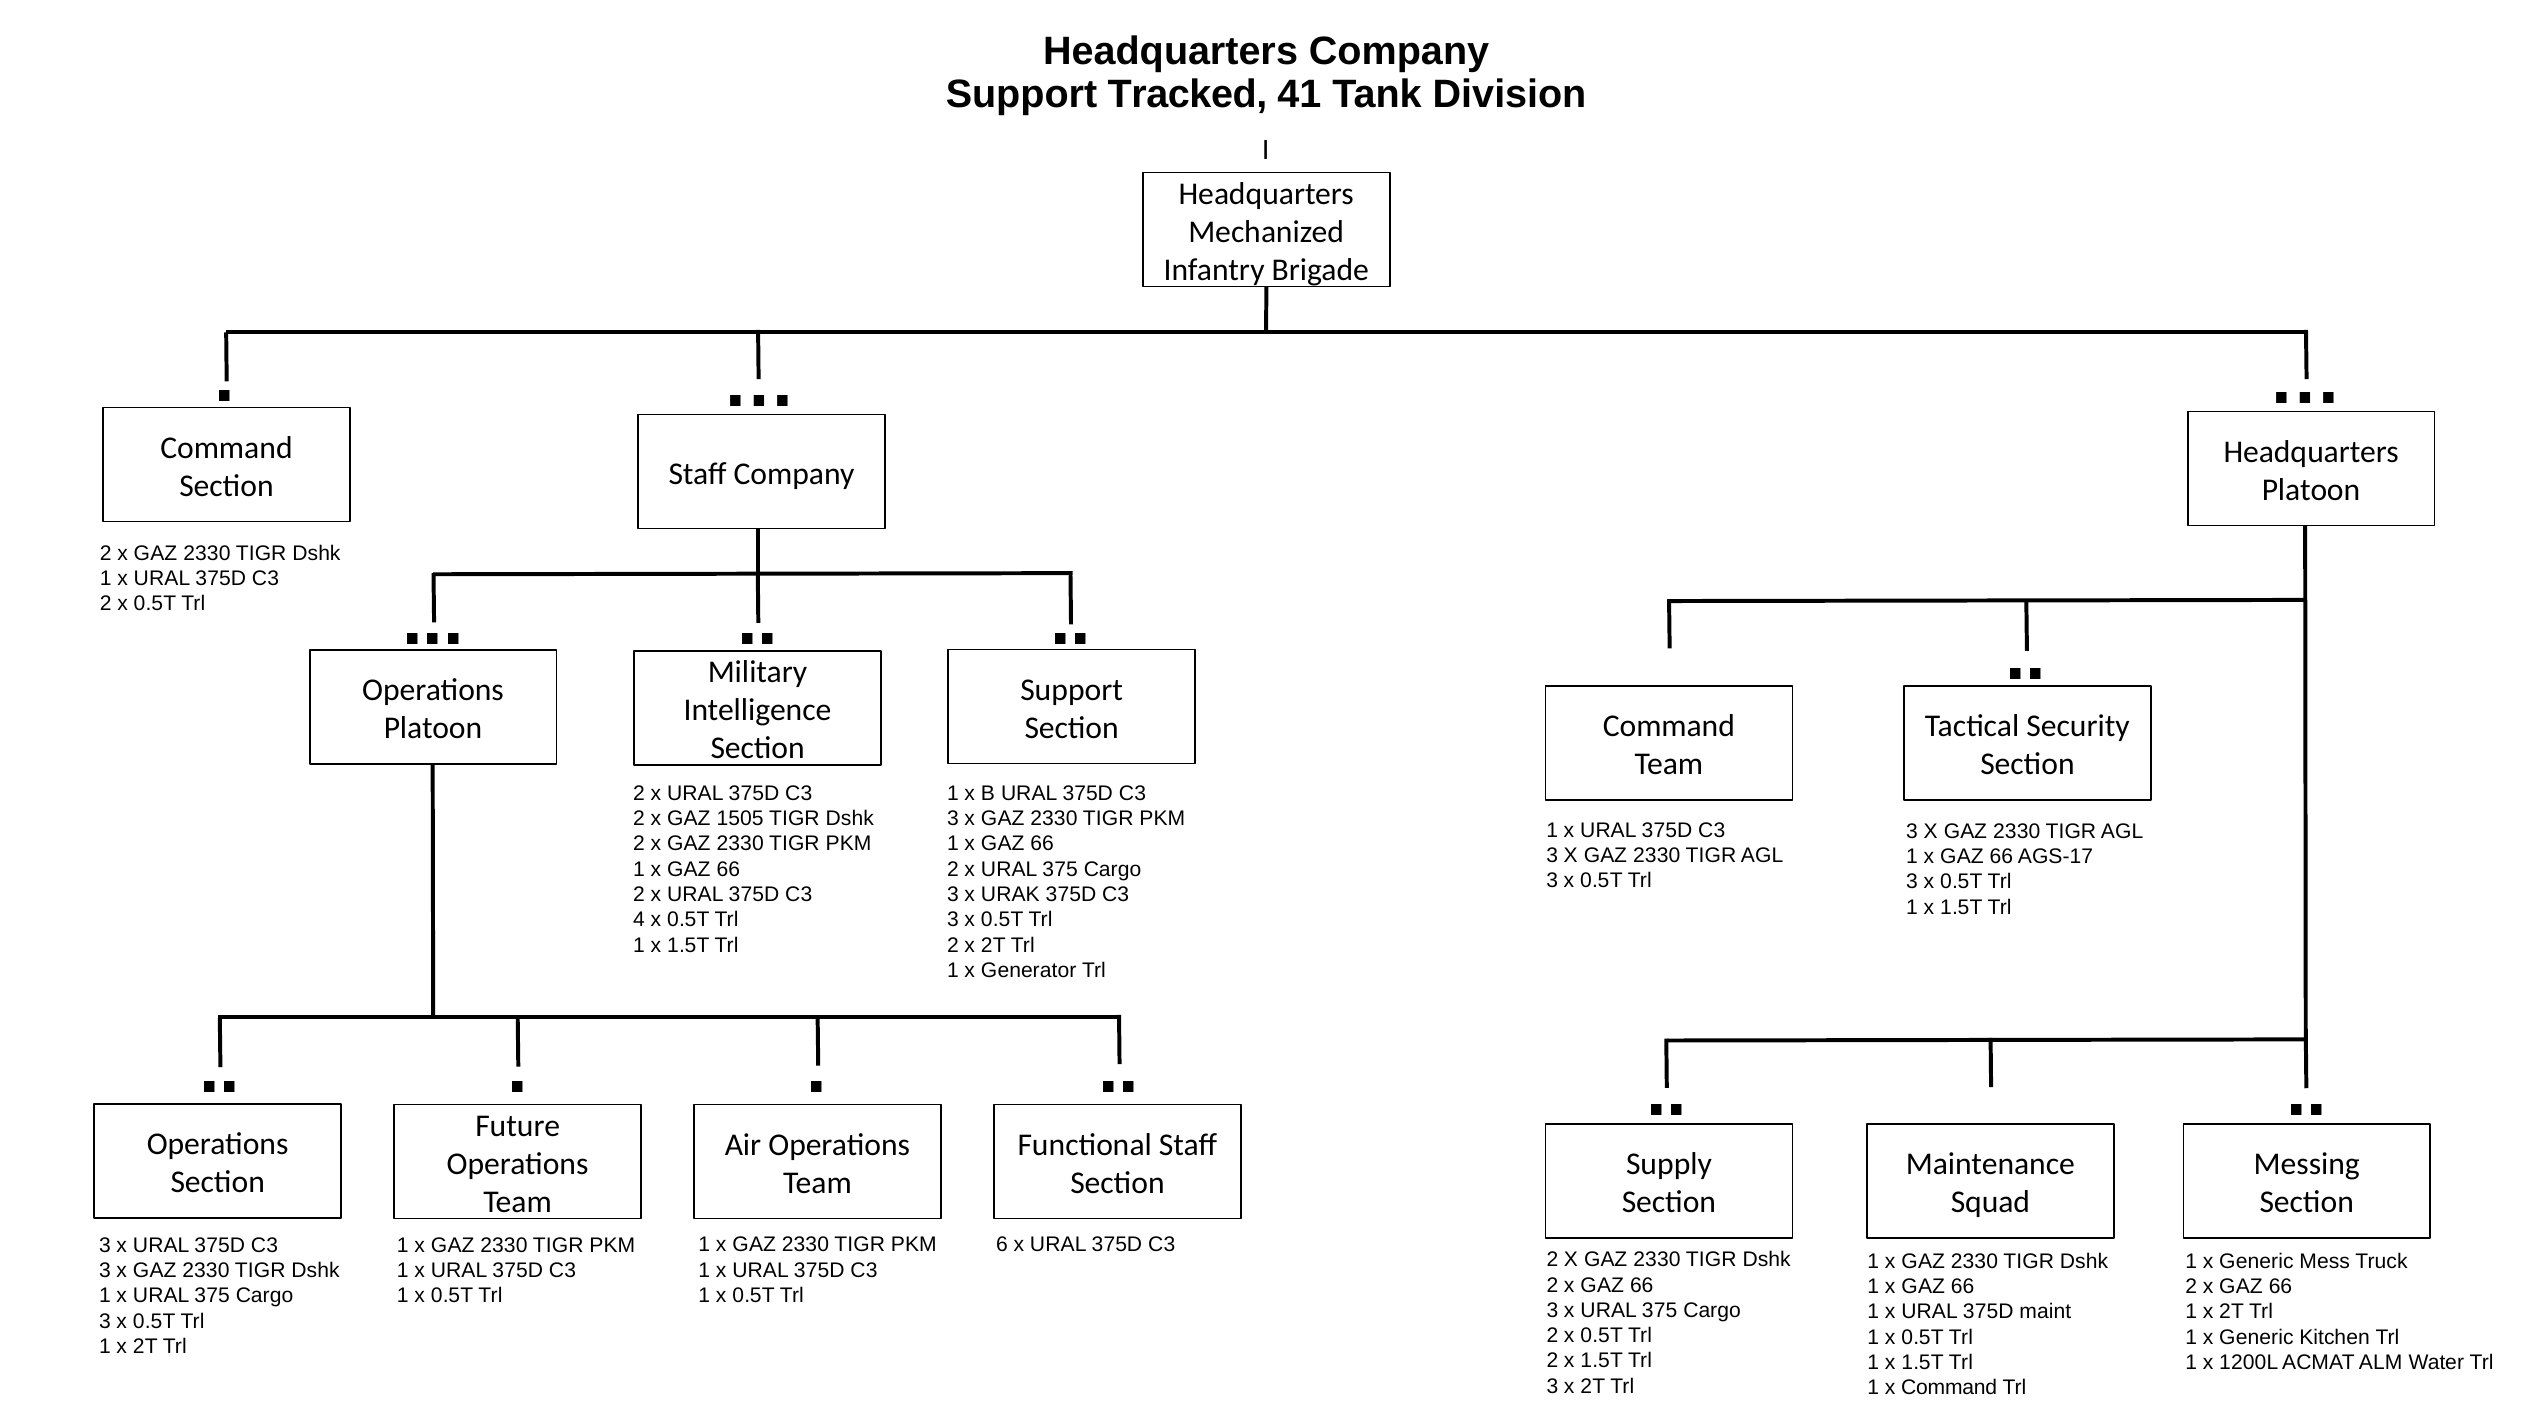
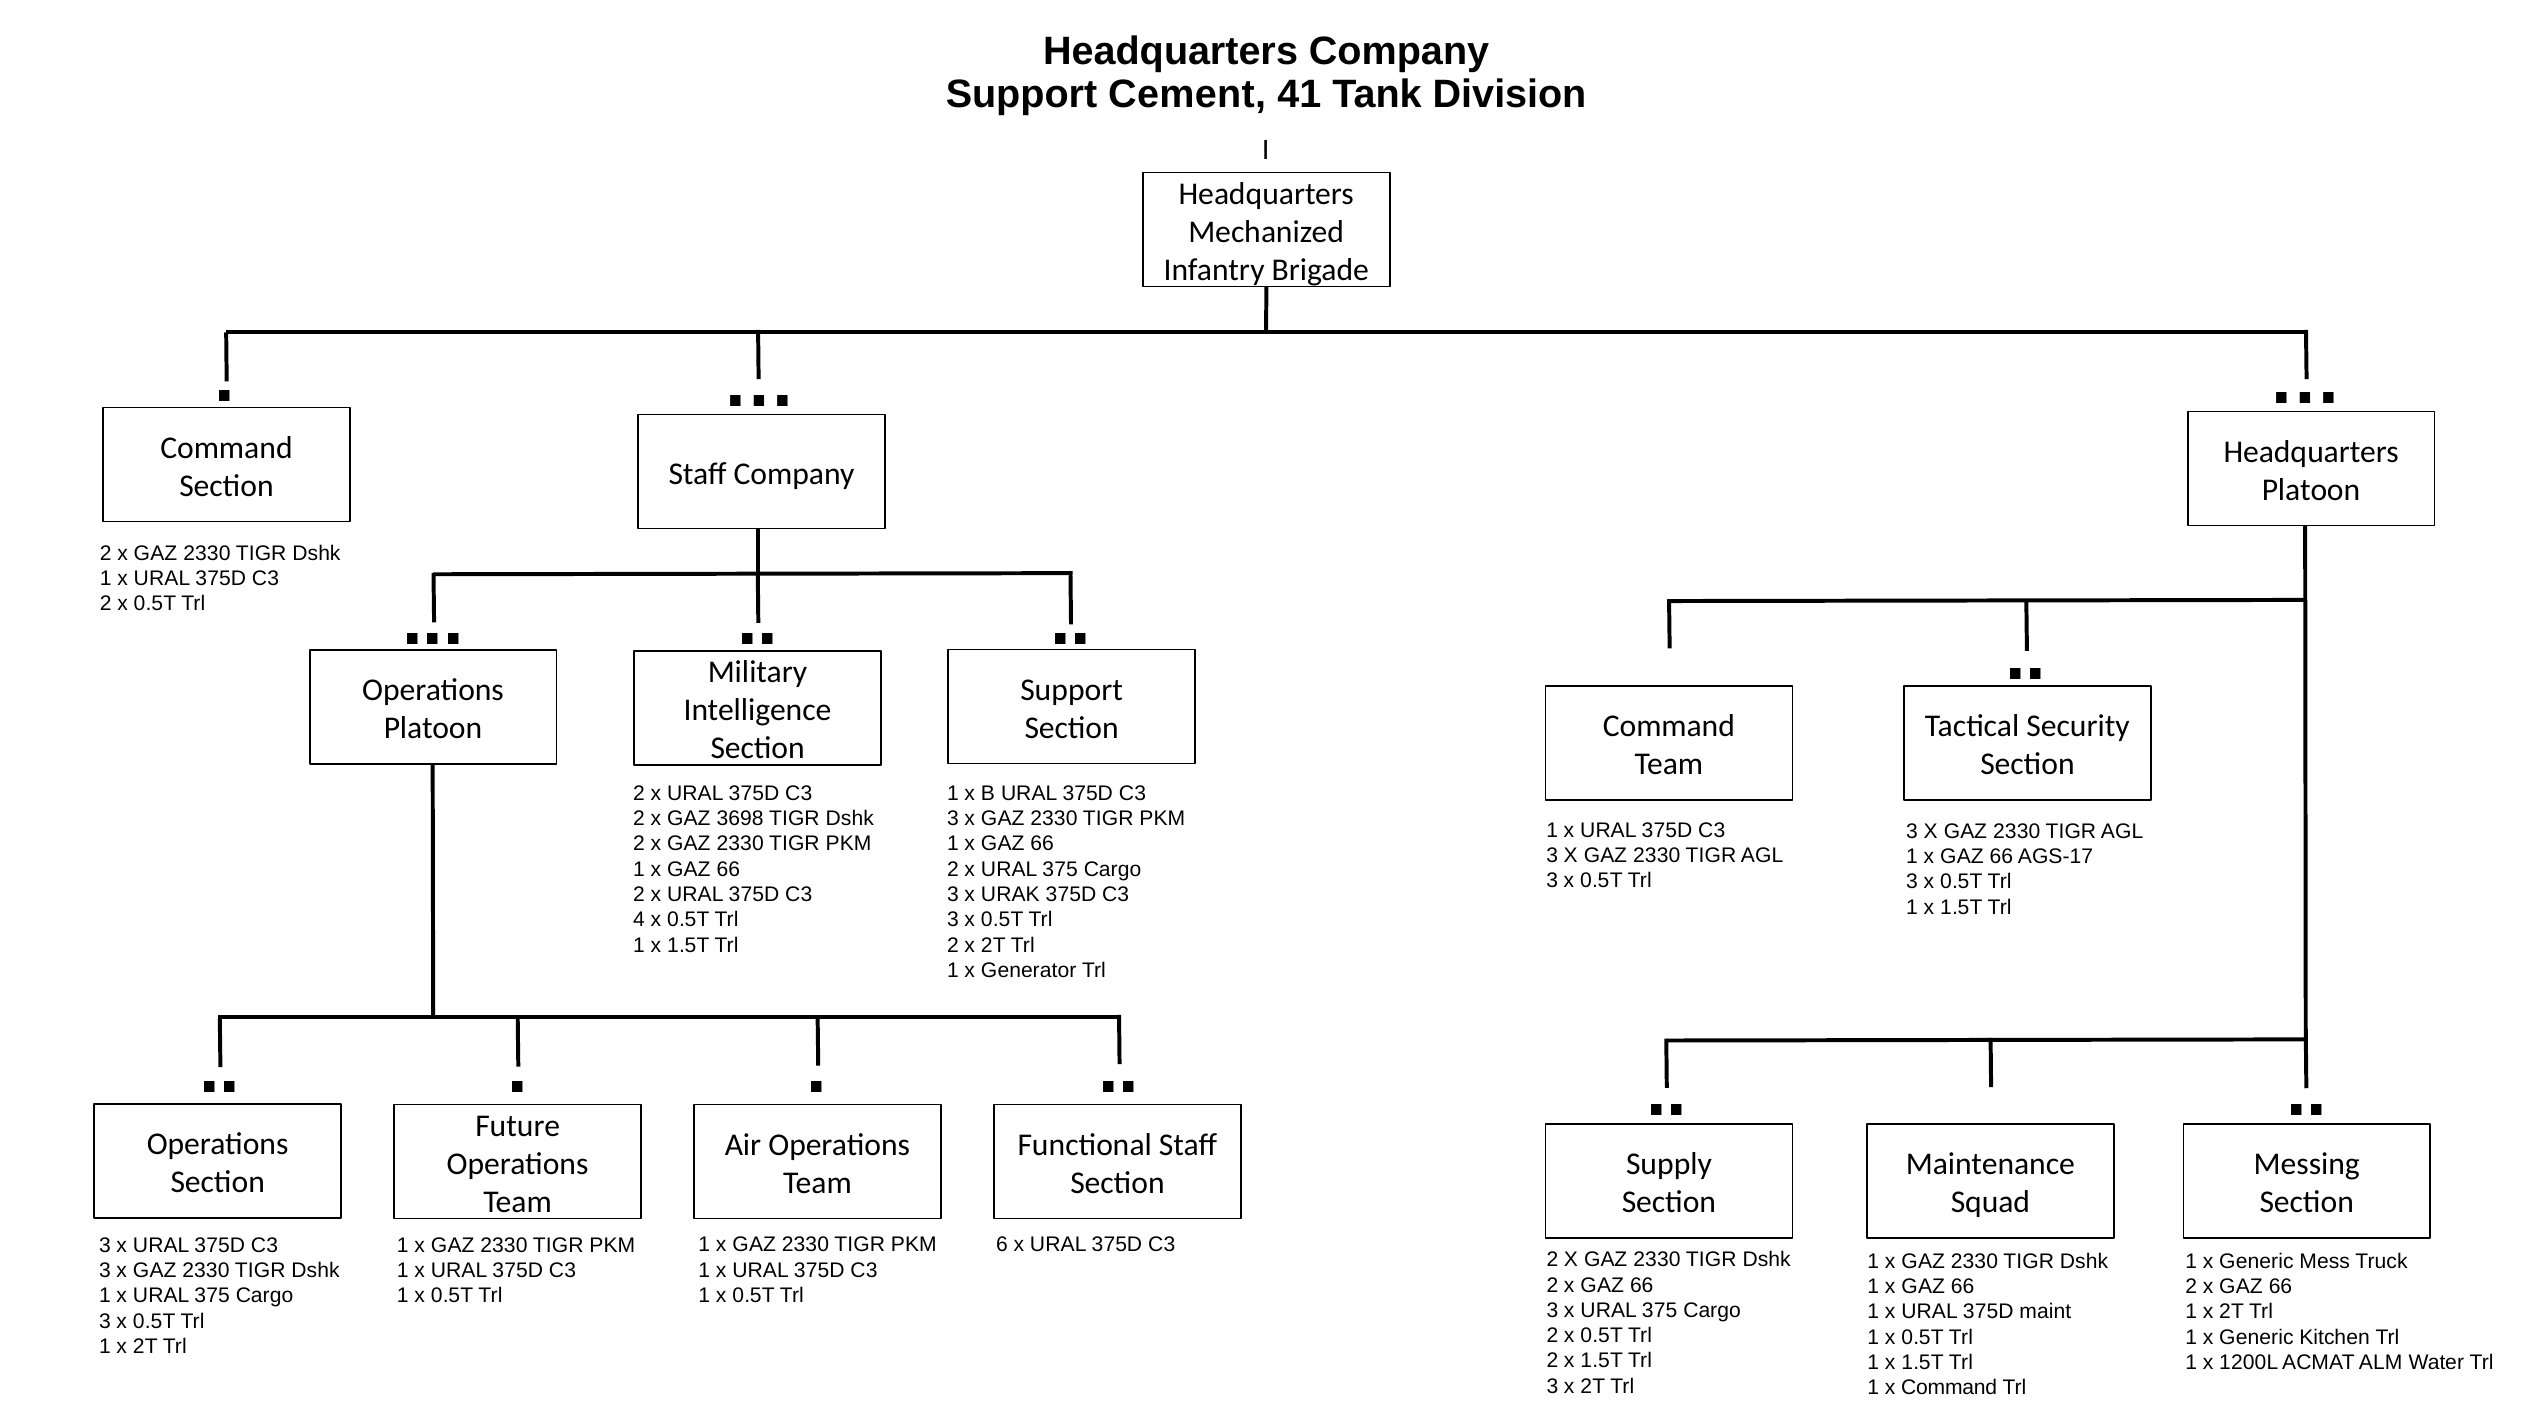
Tracked: Tracked -> Cement (1187, 94)
1505: 1505 -> 3698 (740, 819)
